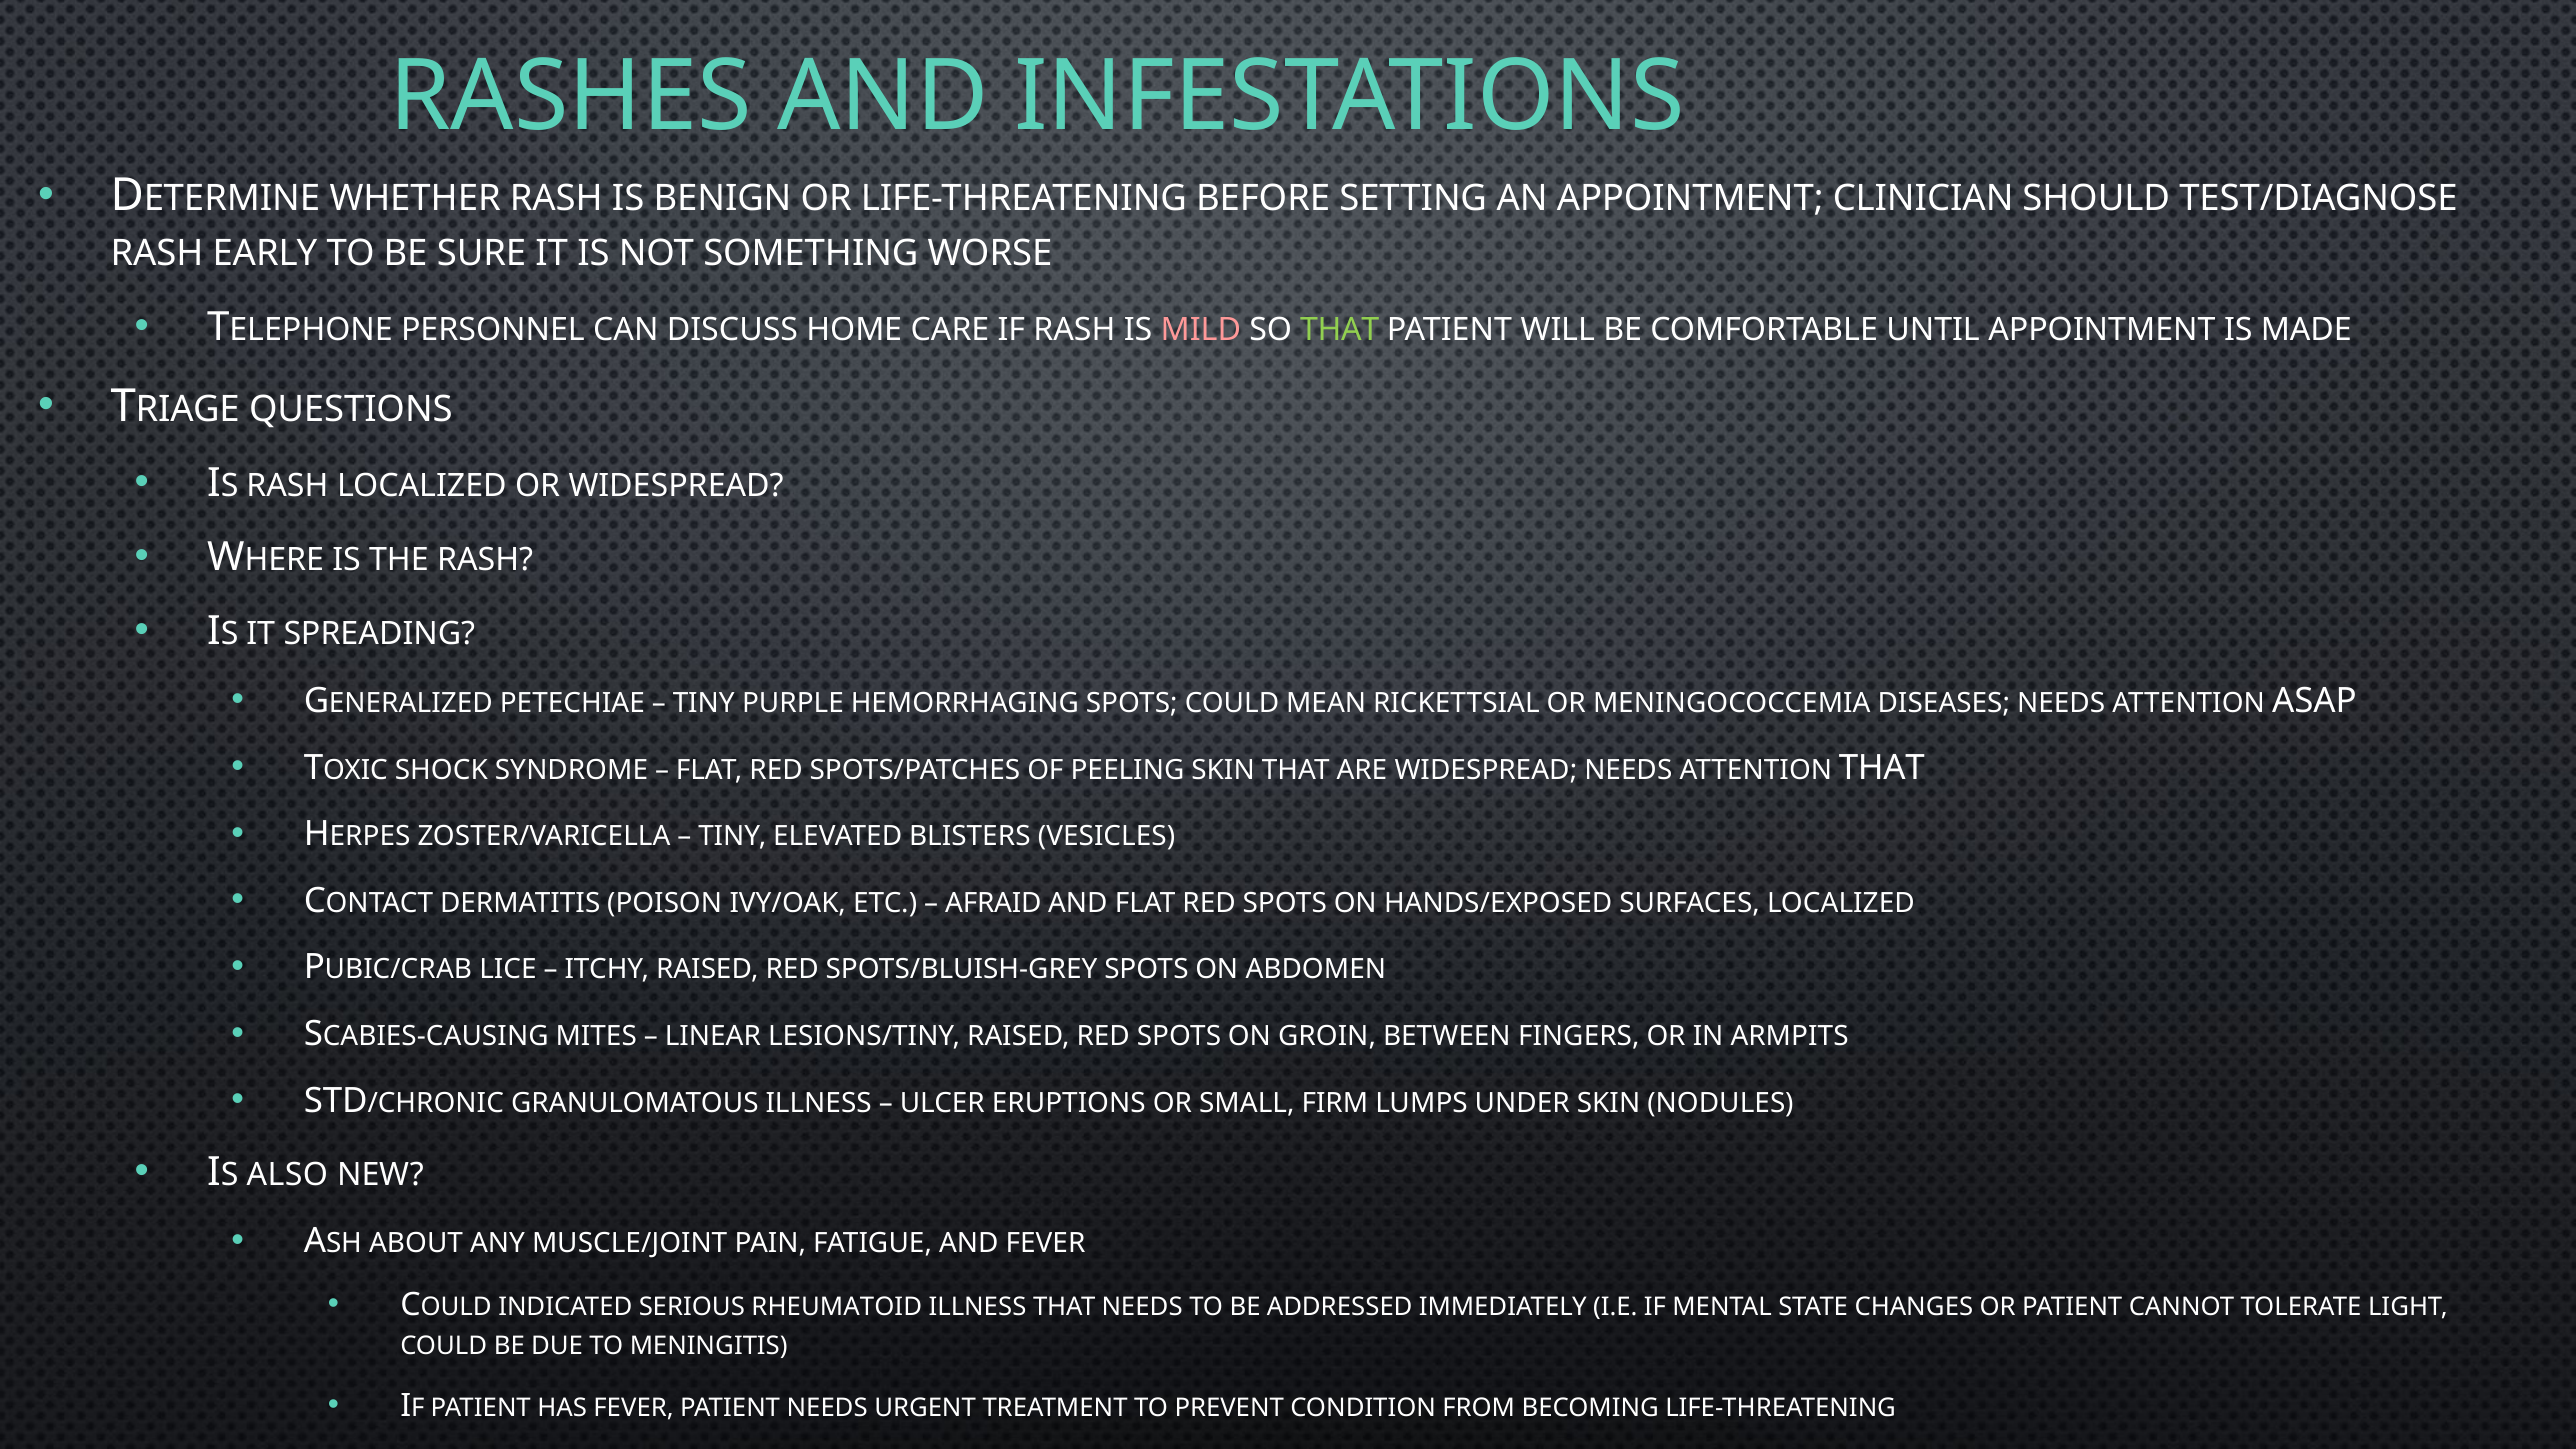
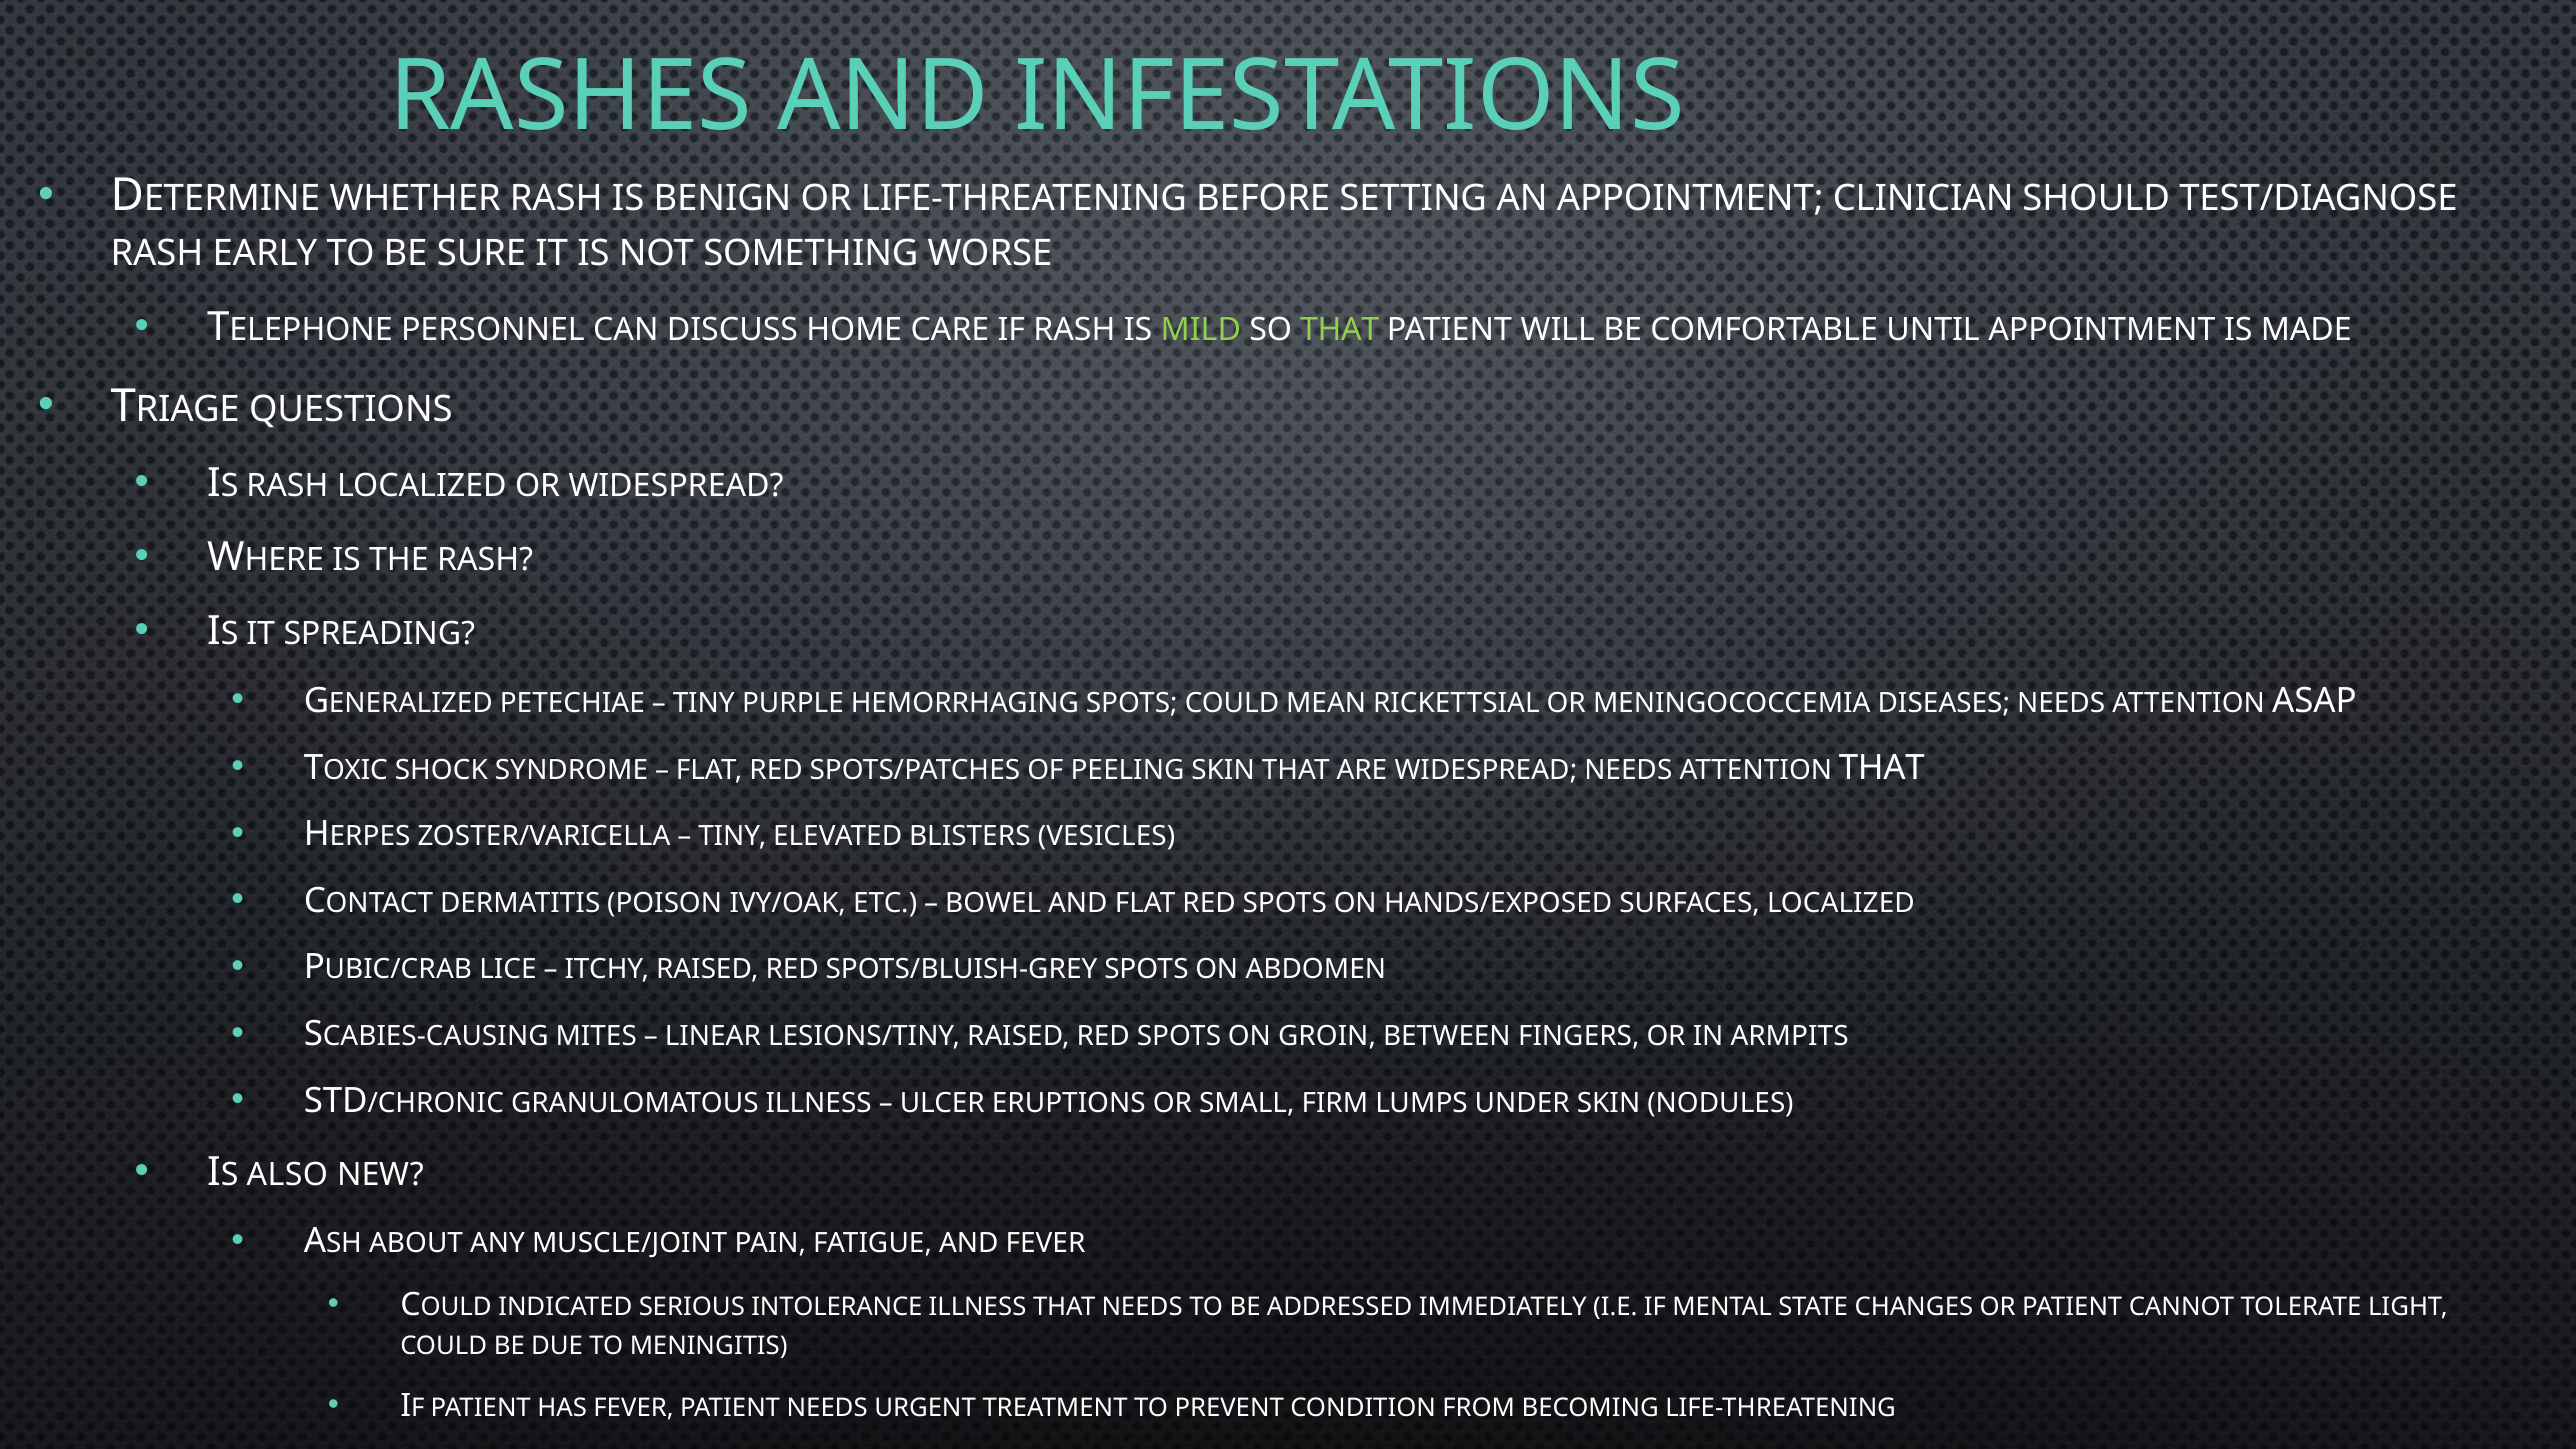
MILD colour: pink -> light green (1201, 330)
AFRAID: AFRAID -> BOWEL (993, 903)
RHEUMATOID: RHEUMATOID -> INTOLERANCE (837, 1307)
